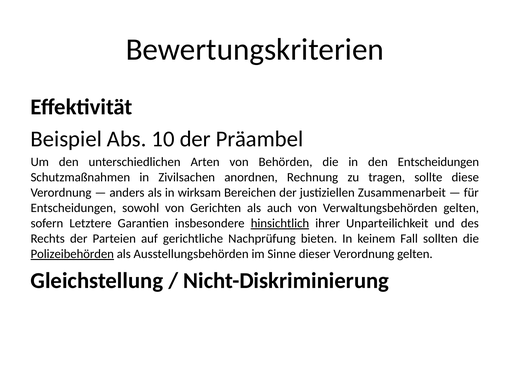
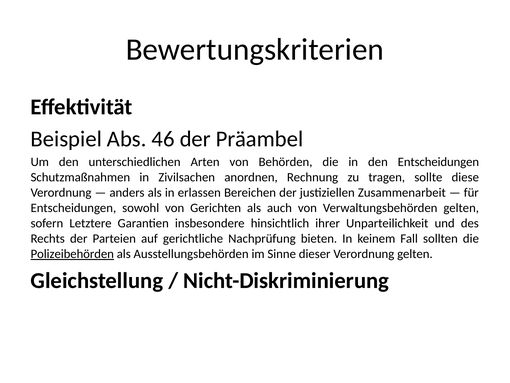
10: 10 -> 46 (163, 139)
wirksam: wirksam -> erlassen (199, 192)
hinsichtlich underline: present -> none (280, 223)
